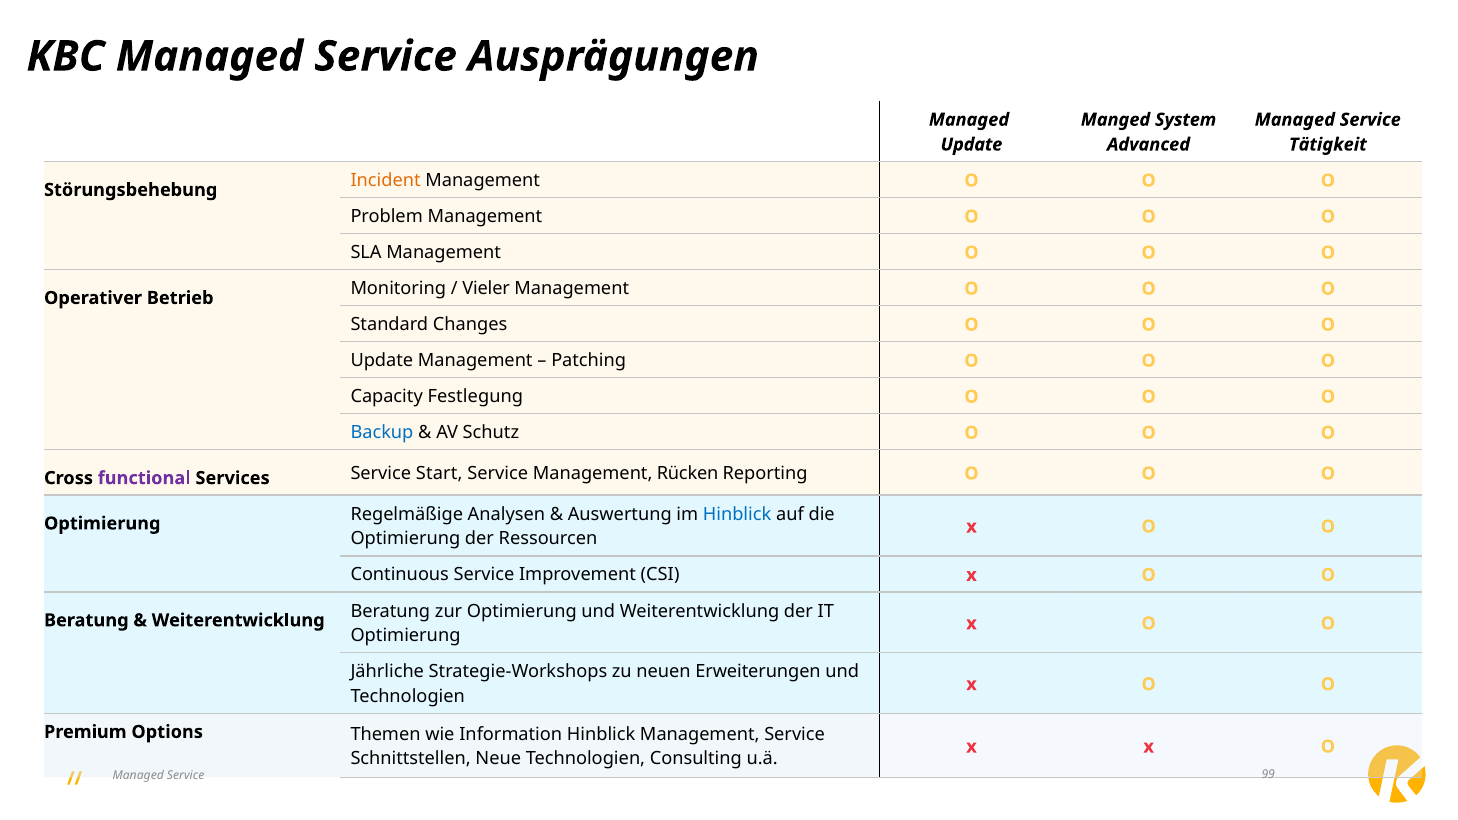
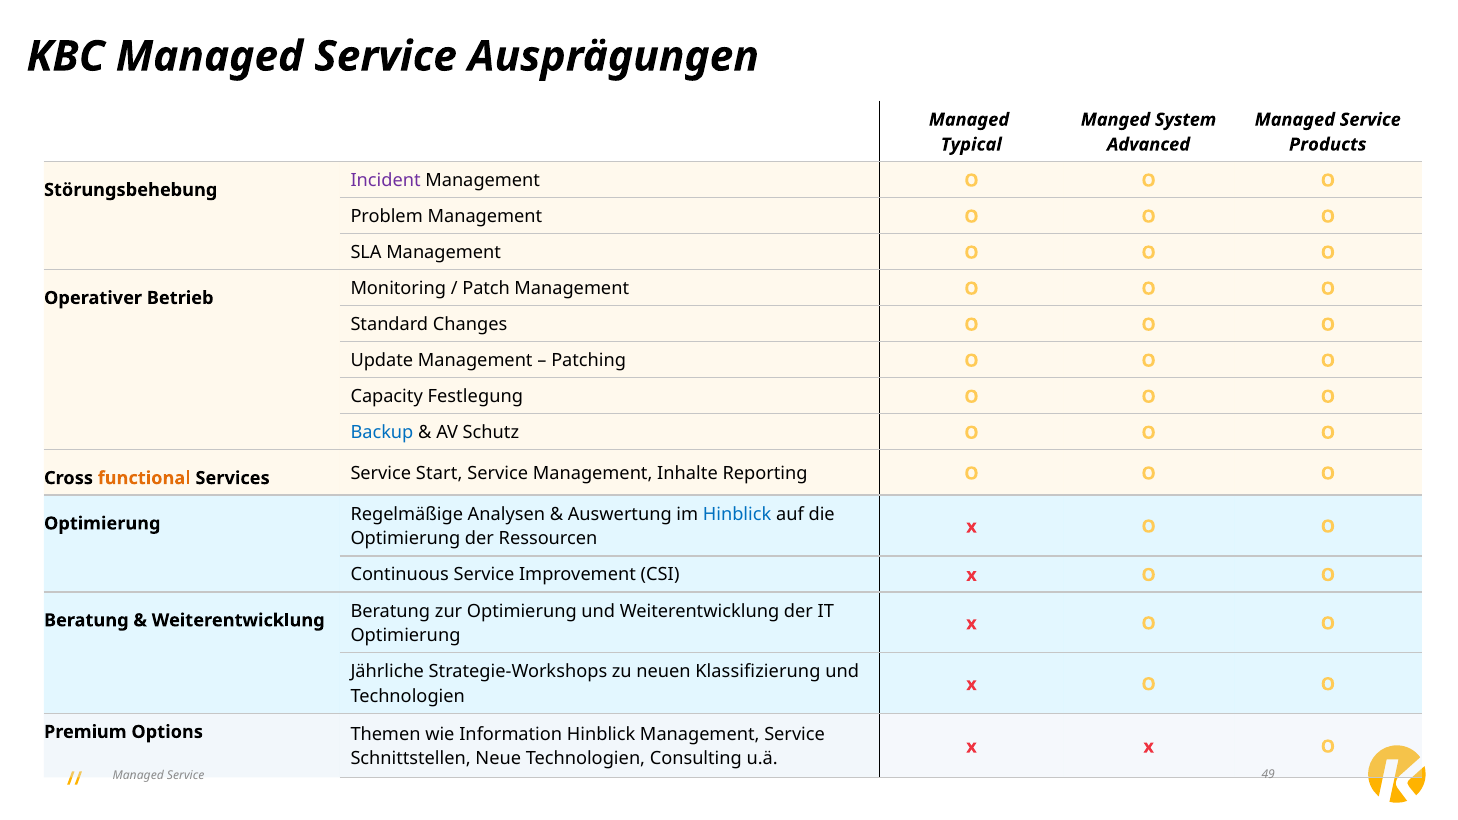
Update: Update -> Typical (971, 145)
Tätigkeit: Tätigkeit -> Products (1328, 145)
Incident colour: orange -> purple (386, 181)
Vieler: Vieler -> Patch (486, 289)
functional colour: purple -> orange (144, 478)
Rücken: Rücken -> Inhalte (687, 474)
Erweiterungen: Erweiterungen -> Klassifizierung (758, 672)
99: 99 -> 49 (1268, 774)
